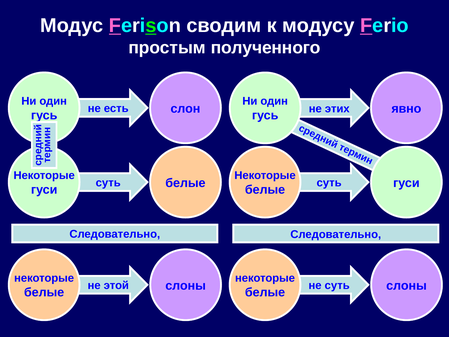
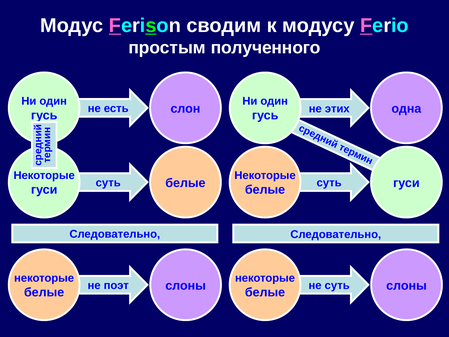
явно: явно -> одна (406, 109)
этой: этой -> поэт (116, 285)
